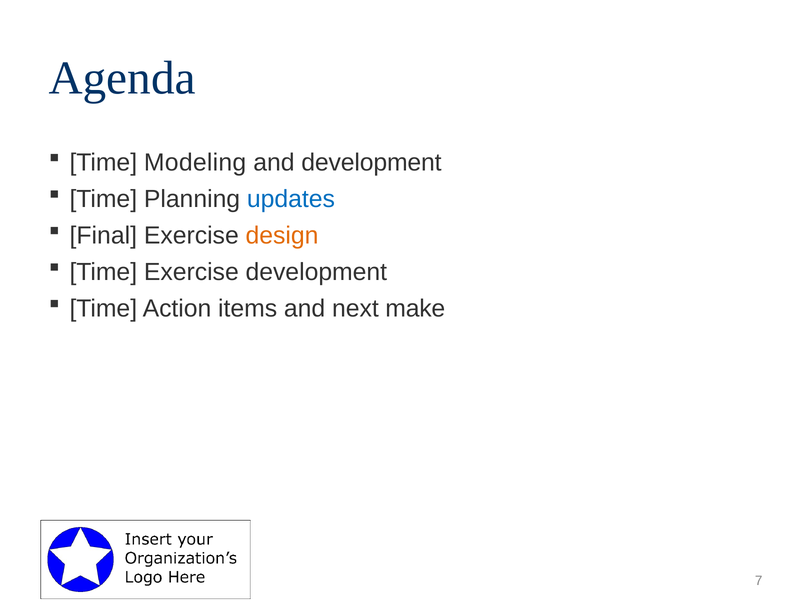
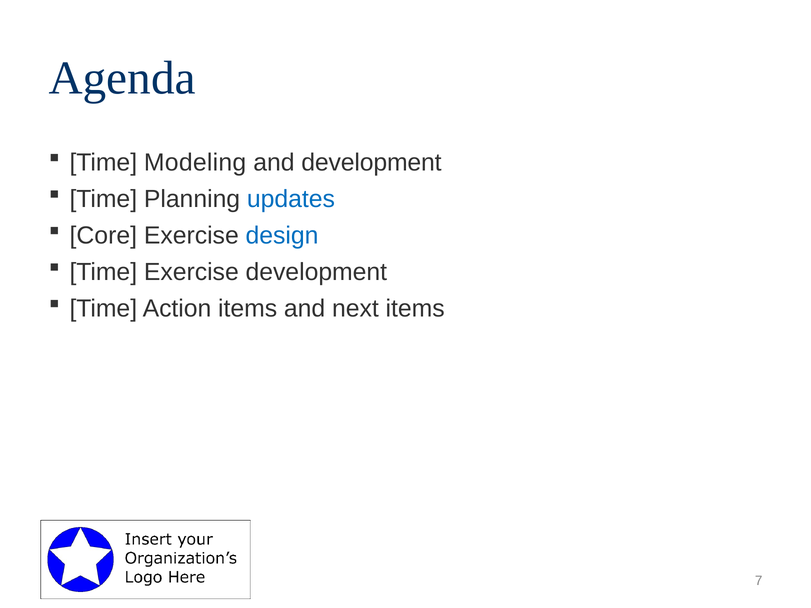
Final: Final -> Core (103, 236)
design colour: orange -> blue (282, 236)
next make: make -> items (415, 309)
